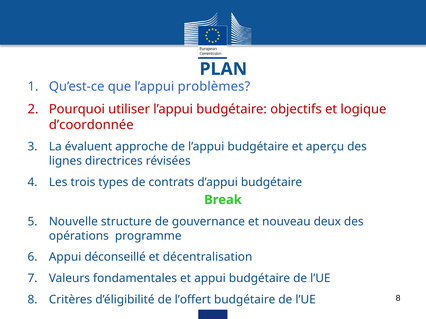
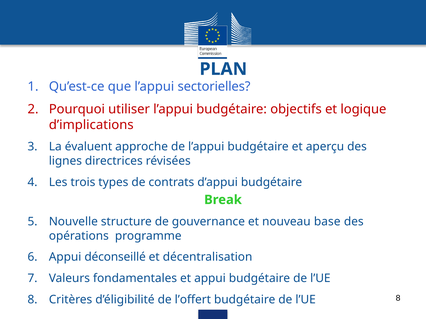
problèmes: problèmes -> sectorielles (214, 87)
d’coordonnée: d’coordonnée -> d’implications (91, 125)
deux: deux -> base (327, 222)
